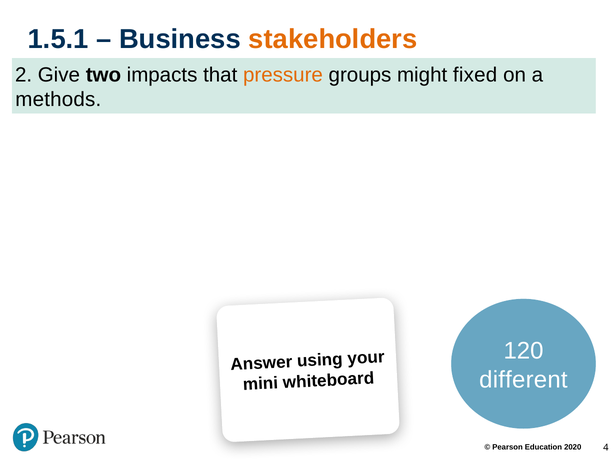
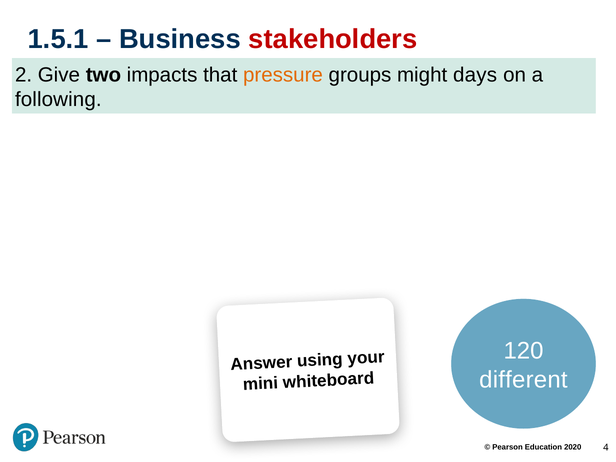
stakeholders colour: orange -> red (333, 39)
fixed: fixed -> days (475, 75)
methods: methods -> following (58, 99)
